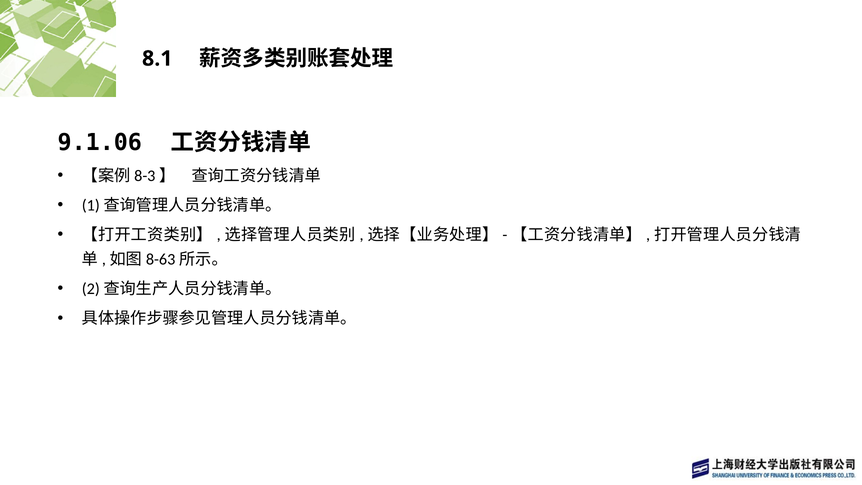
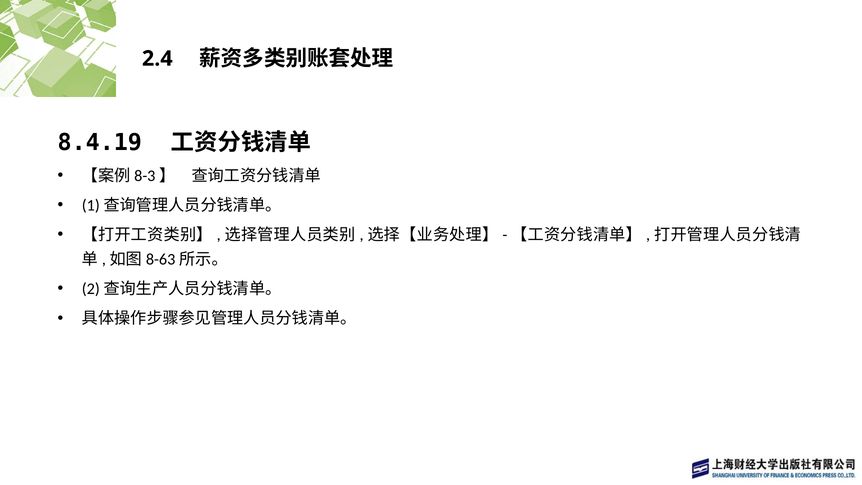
8.1: 8.1 -> 2.4 (157, 59)
9.1.06: 9.1.06 -> 8.4.19 (100, 142)
